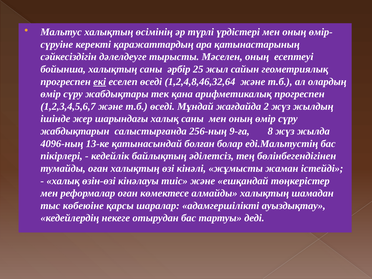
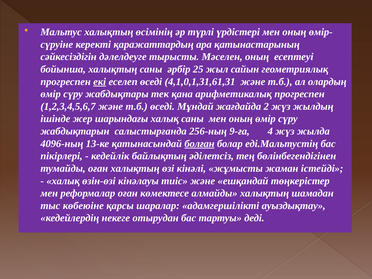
1,2,4,8,46,32,64: 1,2,4,8,46,32,64 -> 4,1,0,1,31,61,31 (200, 82)
8: 8 -> 4 (270, 131)
болған underline: none -> present (199, 144)
